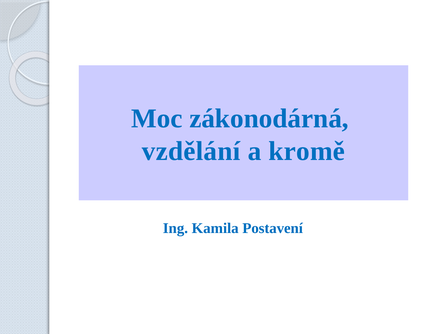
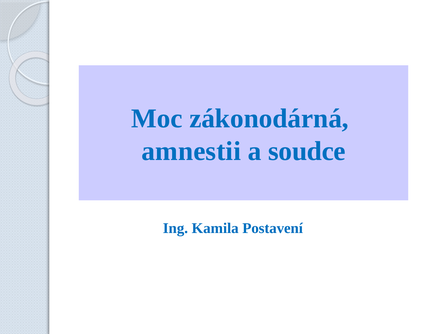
vzdělání: vzdělání -> amnestii (191, 151)
kromě: kromě -> soudce (307, 151)
